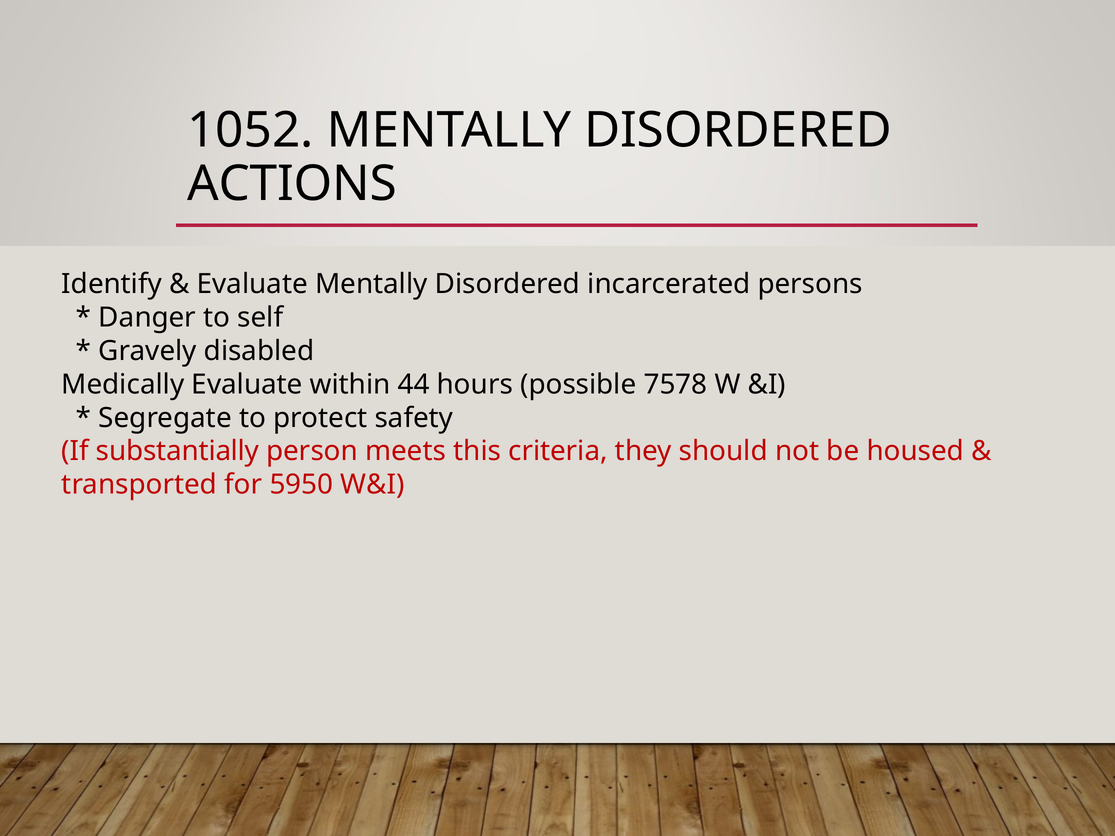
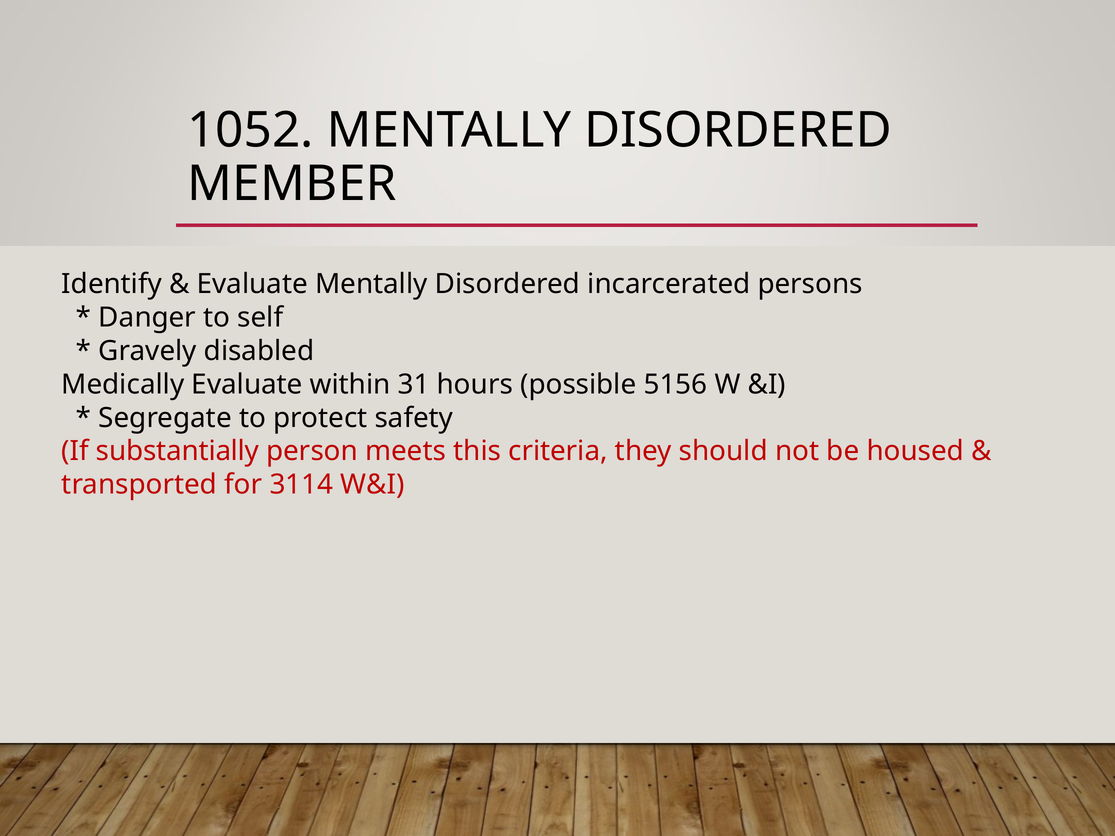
ACTIONS: ACTIONS -> MEMBER (292, 184)
44: 44 -> 31 (414, 385)
7578: 7578 -> 5156 (675, 385)
5950: 5950 -> 3114 (301, 485)
